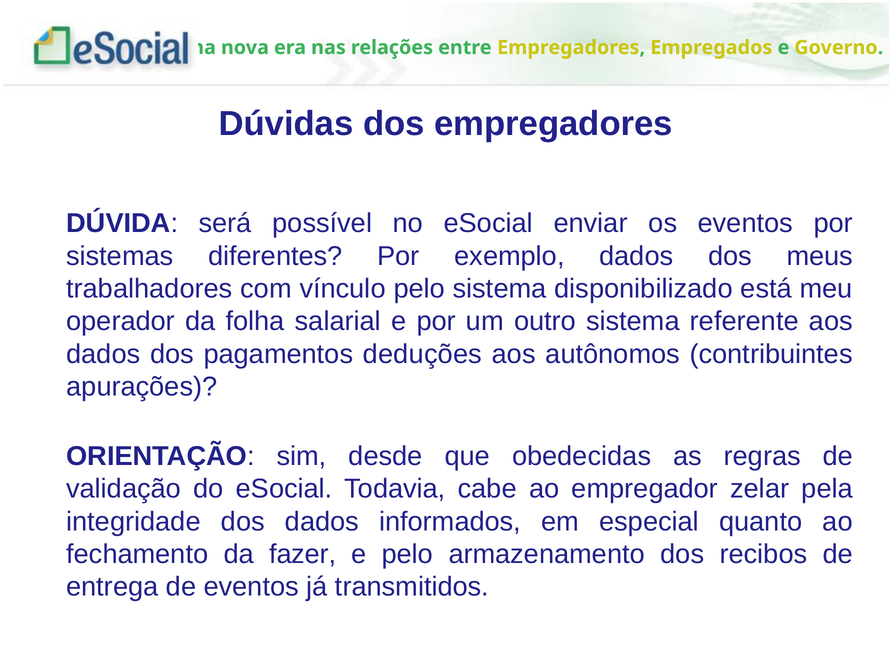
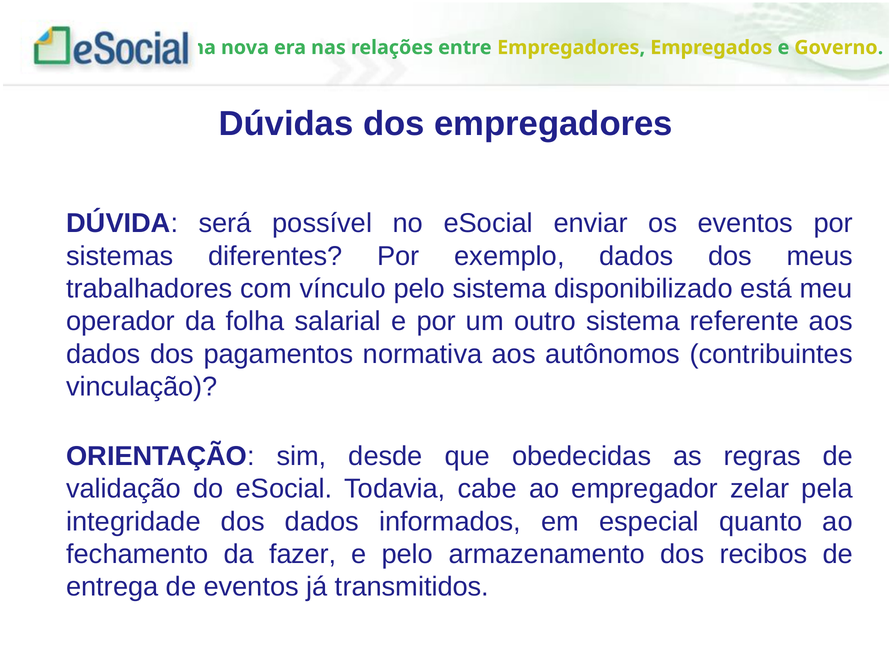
deduções: deduções -> normativa (423, 354)
apurações: apurações -> vinculação (142, 387)
